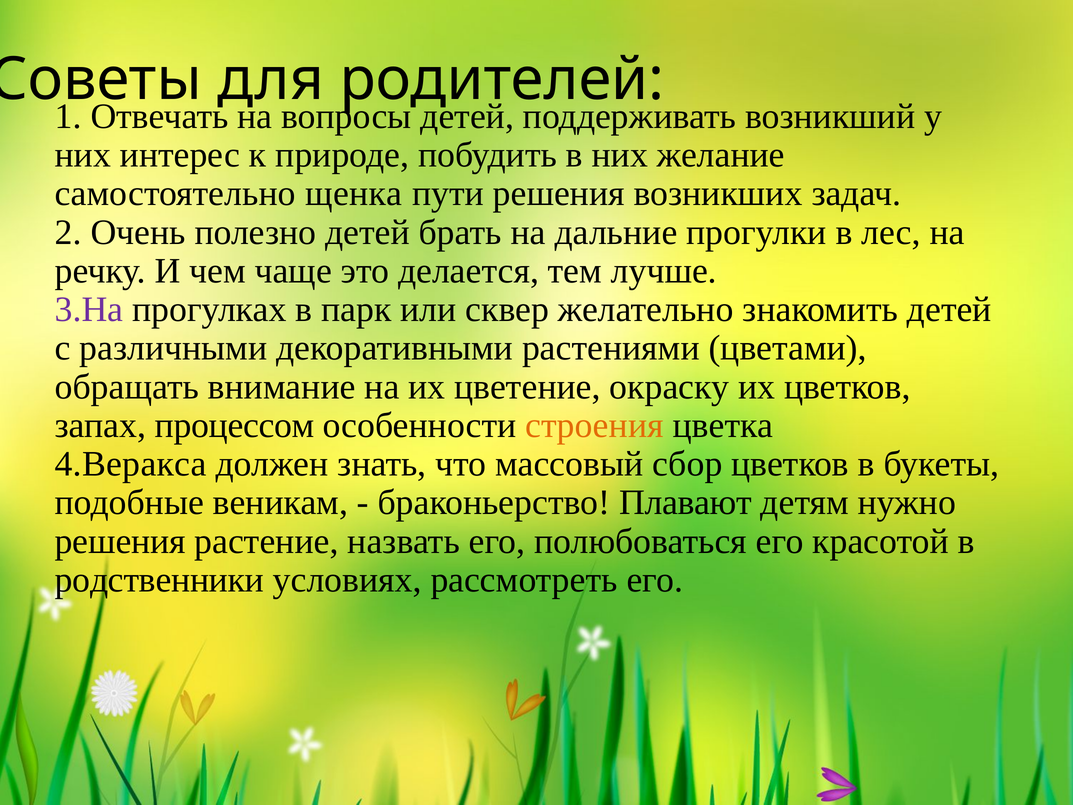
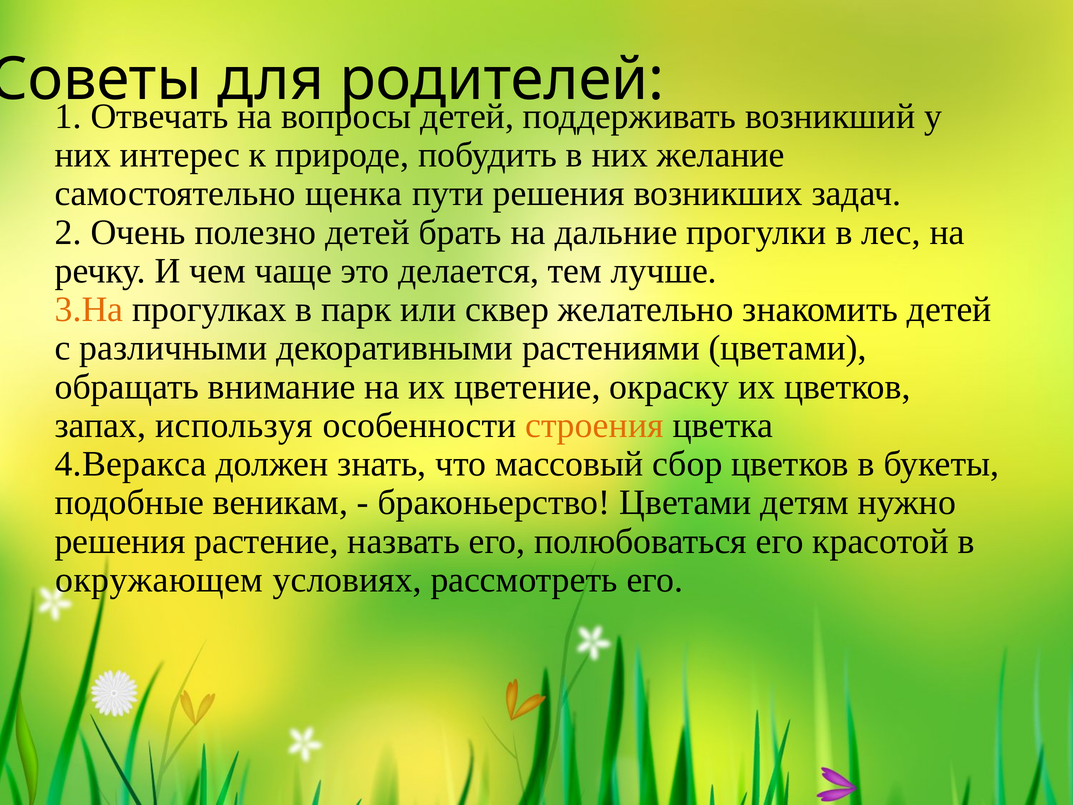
3.На colour: purple -> orange (89, 309)
процессом: процессом -> используя (234, 425)
браконьерство Плавают: Плавают -> Цветами (685, 502)
родственники: родственники -> окружающем (159, 580)
